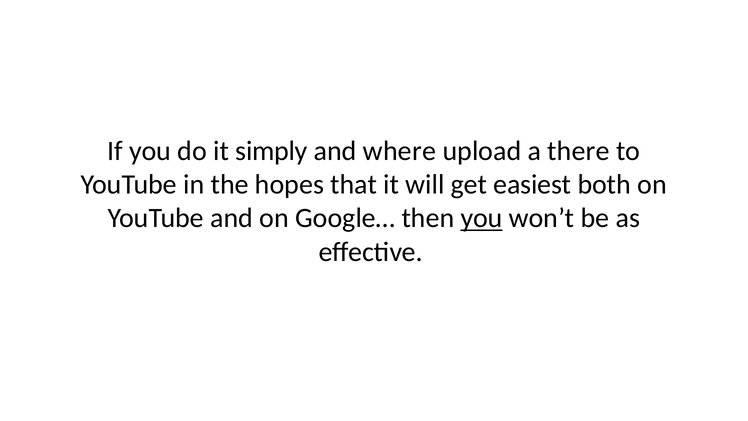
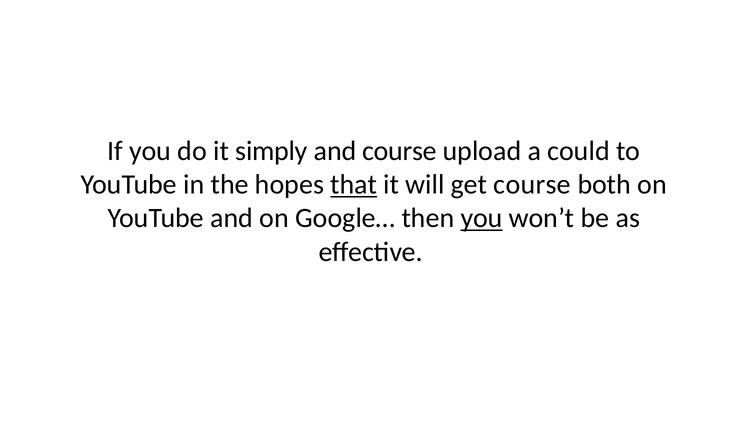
and where: where -> course (400, 151)
there: there -> could (579, 151)
that underline: none -> present (354, 185)
get easiest: easiest -> course (532, 185)
